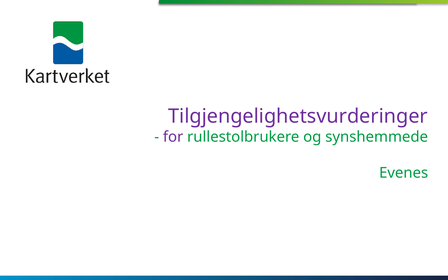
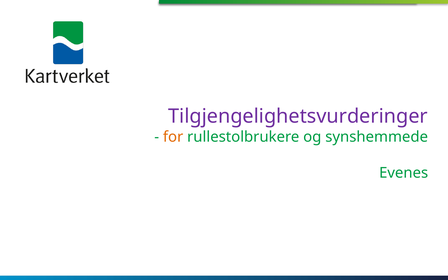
for colour: purple -> orange (173, 137)
